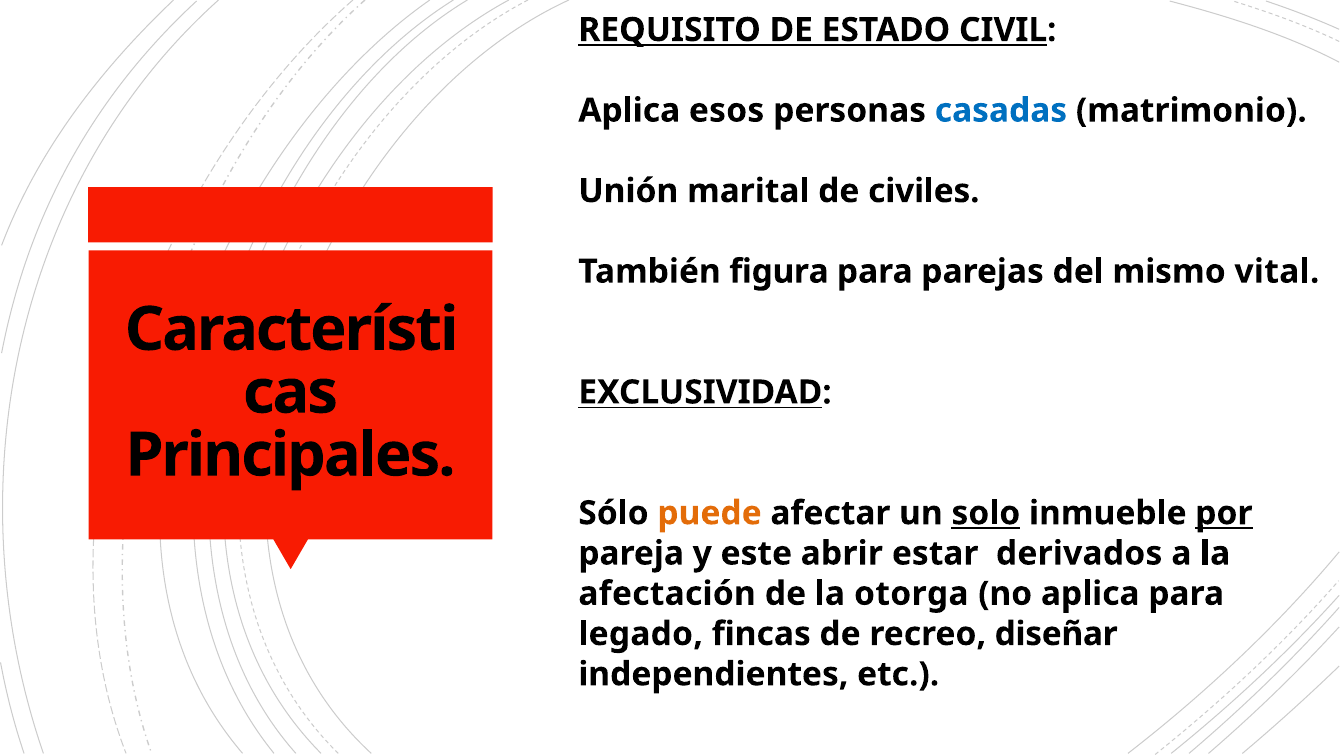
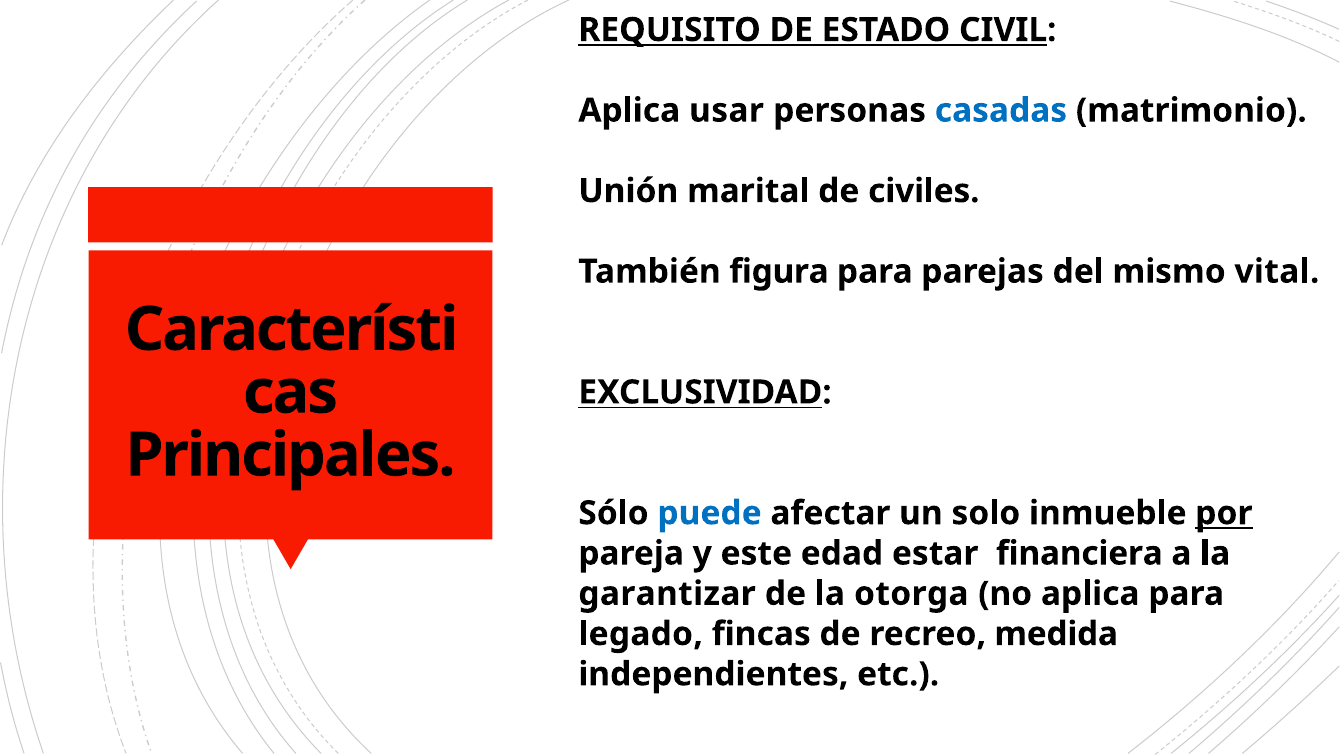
esos: esos -> usar (726, 110)
puede colour: orange -> blue (710, 513)
solo underline: present -> none (986, 513)
abrir: abrir -> edad (842, 553)
derivados: derivados -> financiera (1079, 553)
afectación: afectación -> garantizar (667, 594)
diseñar: diseñar -> medida (1056, 634)
